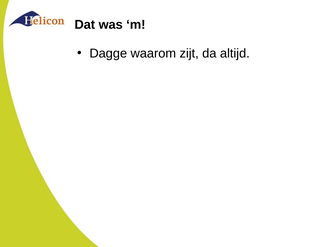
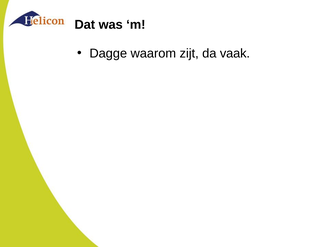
altijd: altijd -> vaak (235, 53)
